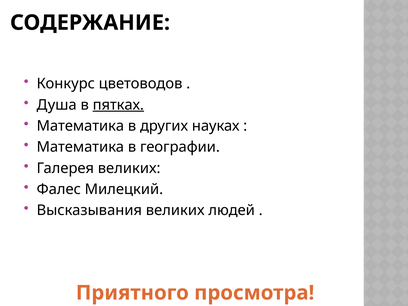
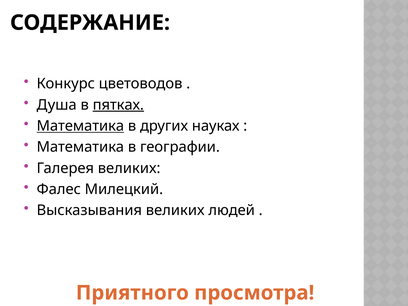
Математика underline: none -> present (80, 126)
